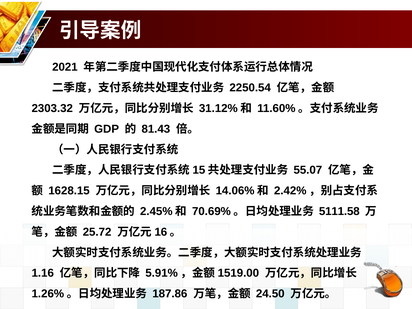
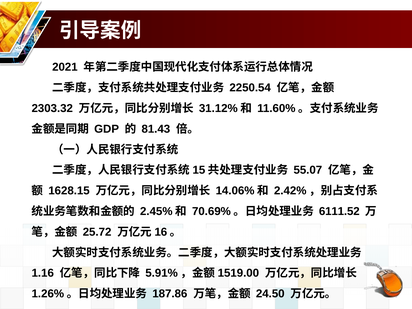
5111.58: 5111.58 -> 6111.52 (339, 211)
